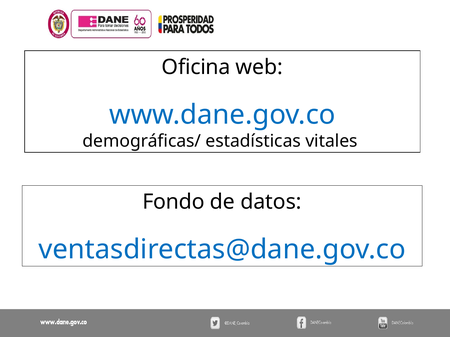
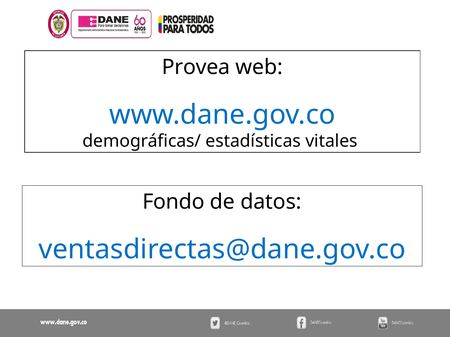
Oficina: Oficina -> Provea (196, 67)
